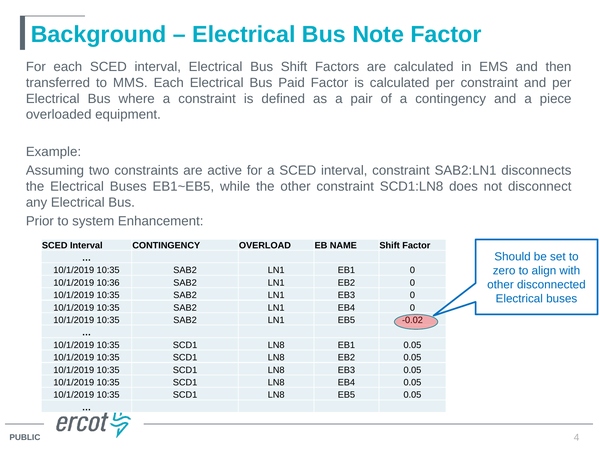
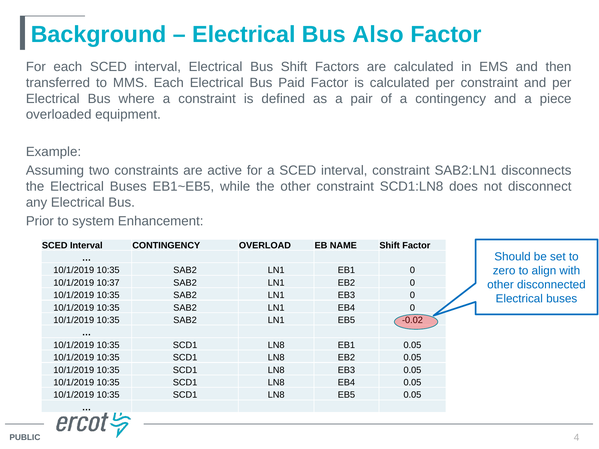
Note: Note -> Also (378, 35)
10:36: 10:36 -> 10:37 (108, 283)
